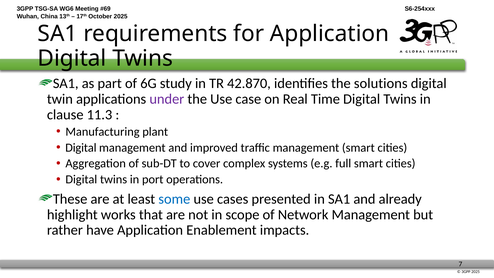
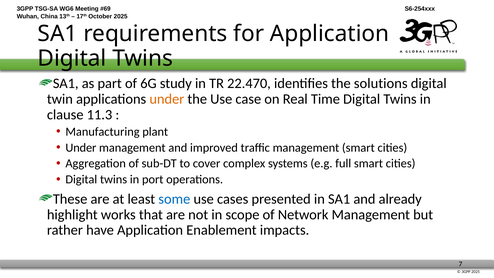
42.870: 42.870 -> 22.470 (249, 84)
under colour: purple -> orange (167, 99)
Digital: Digital -> Under (81, 148)
